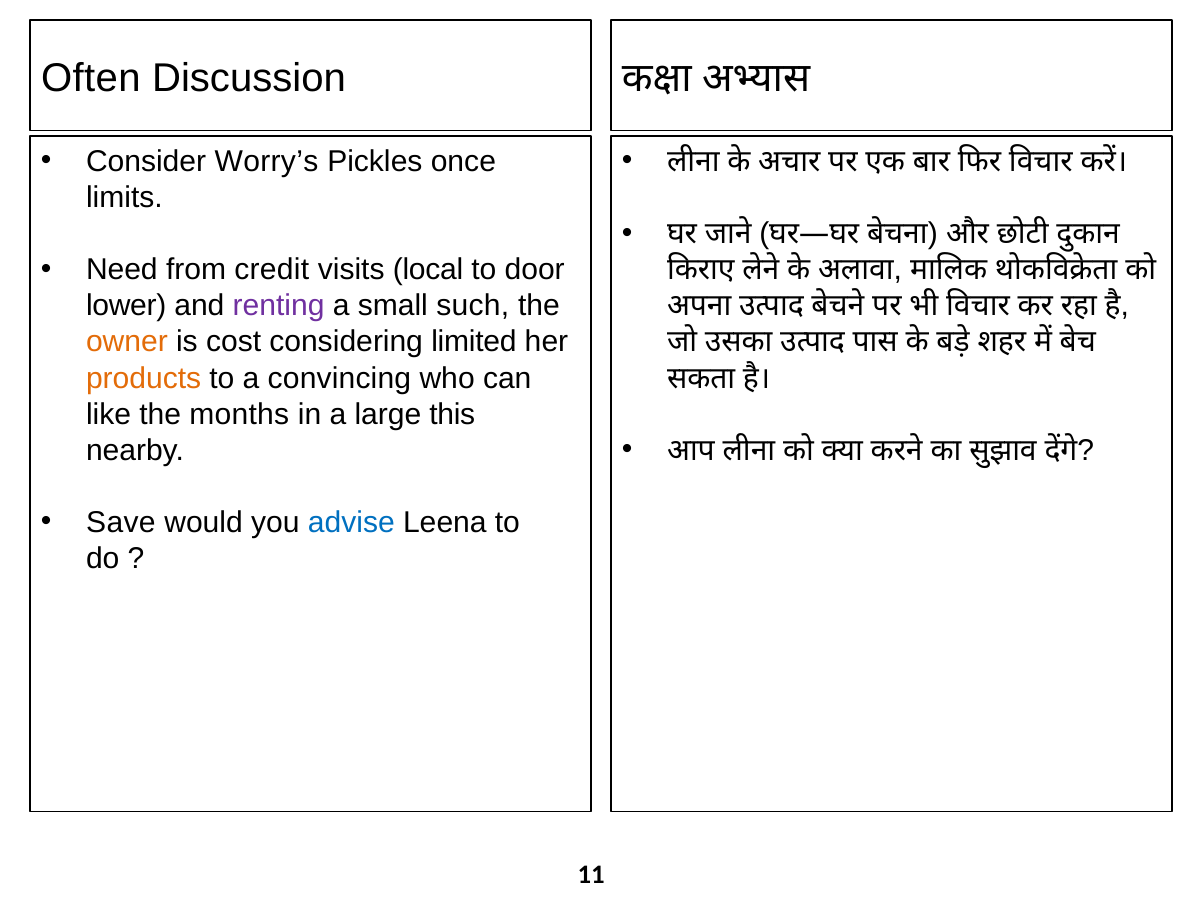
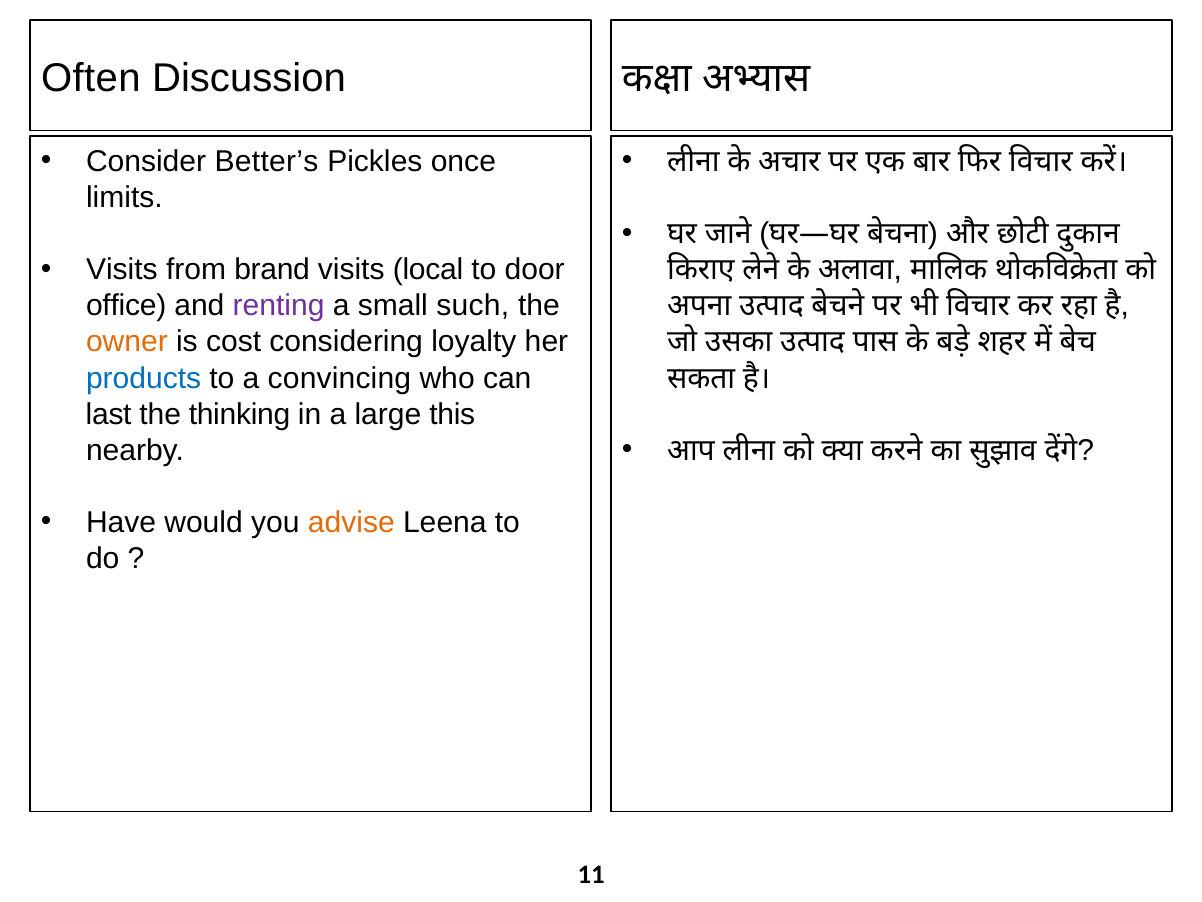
Worry’s: Worry’s -> Better’s (267, 162)
Need: Need -> Visits (122, 270)
credit: credit -> brand (272, 270)
lower: lower -> office (126, 306)
limited: limited -> loyalty (474, 342)
products colour: orange -> blue (144, 378)
like: like -> last (109, 414)
months: months -> thinking (240, 414)
Save: Save -> Have (121, 522)
advise colour: blue -> orange (351, 522)
